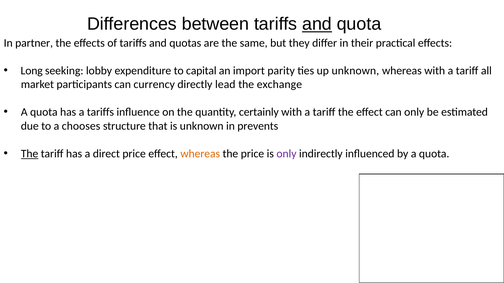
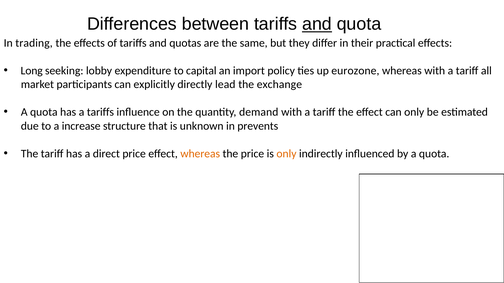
partner: partner -> trading (34, 43)
parity: parity -> policy (281, 71)
up unknown: unknown -> eurozone (355, 71)
currency: currency -> explicitly (154, 85)
certainly: certainly -> demand (259, 112)
chooses: chooses -> increase (81, 126)
The underline: present -> none (30, 154)
only colour: purple -> orange (286, 154)
